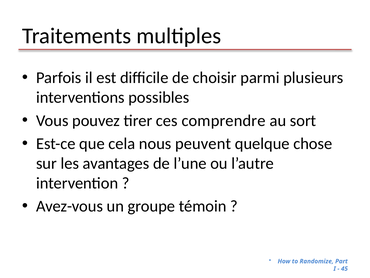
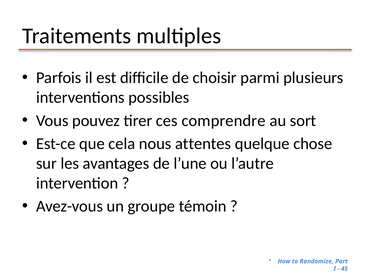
peuvent: peuvent -> attentes (203, 143)
